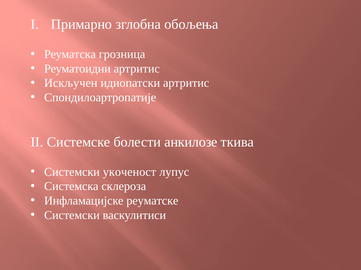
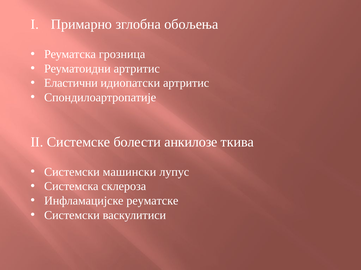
Искључен: Искључен -> Еластични (71, 83)
укоченост: укоченост -> машински (129, 172)
